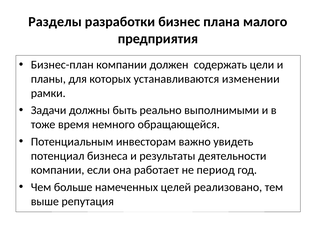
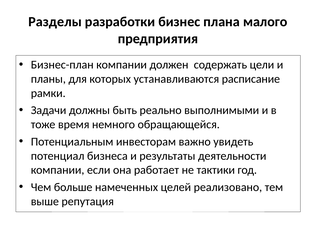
изменении: изменении -> расписание (251, 79)
период: период -> тактики (216, 170)
